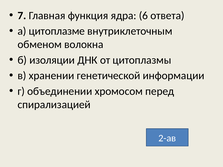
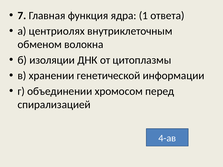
6: 6 -> 1 (143, 16)
цитоплазме: цитоплазме -> центриолях (57, 31)
2-ав: 2-ав -> 4-ав (167, 138)
